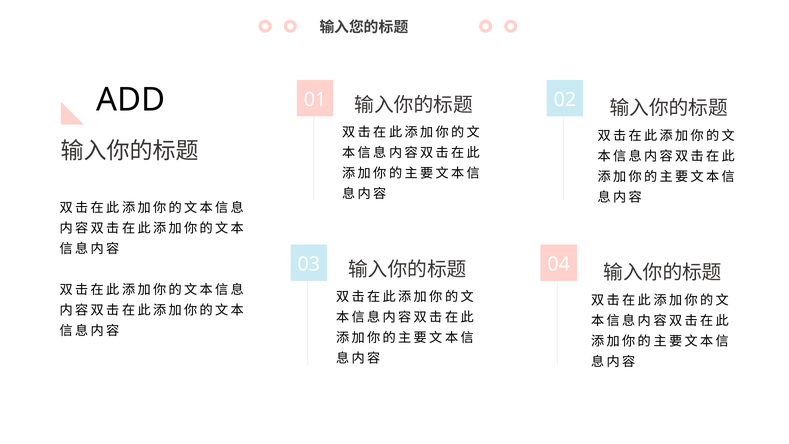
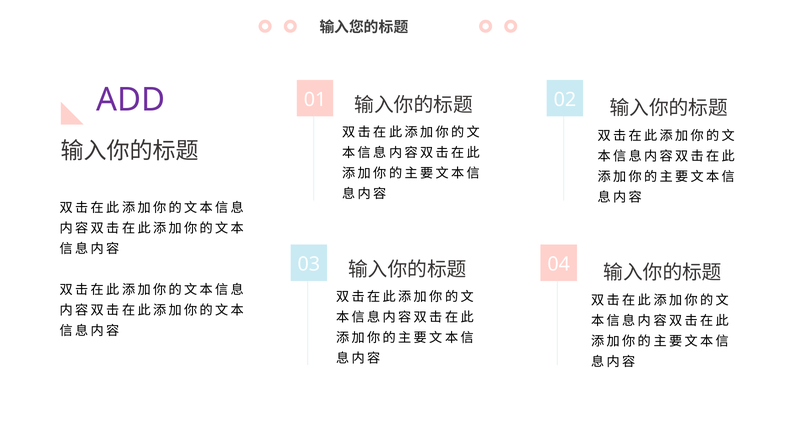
ADD colour: black -> purple (131, 100)
